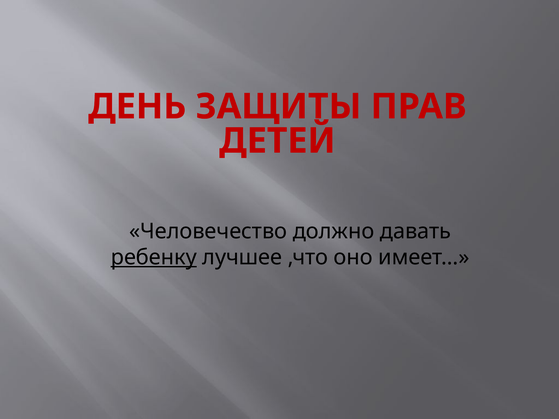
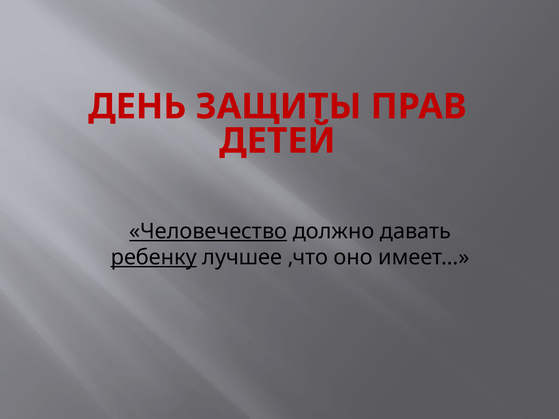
Человечество underline: none -> present (208, 231)
